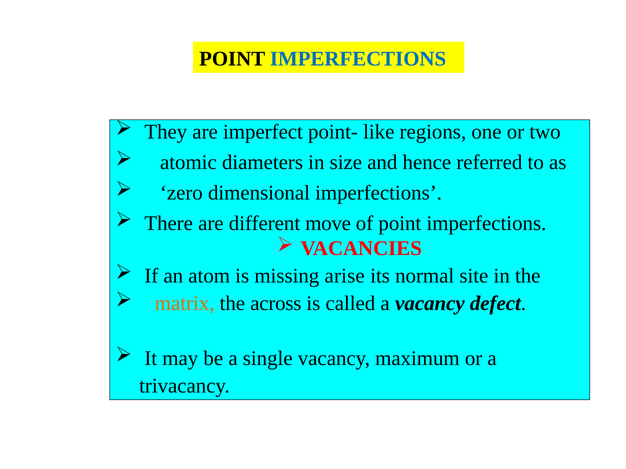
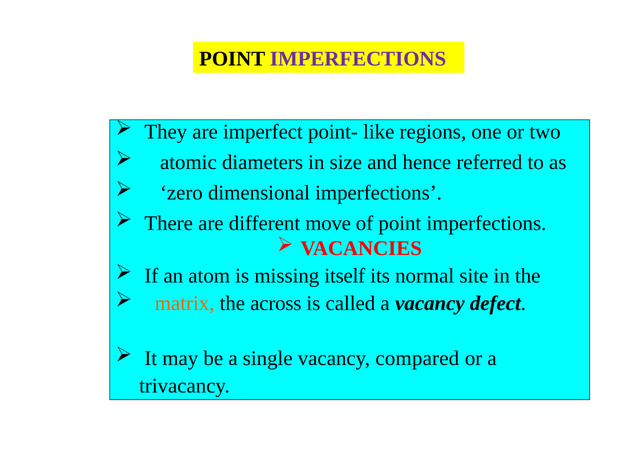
IMPERFECTIONS colour: blue -> purple (358, 59)
arise: arise -> itself (345, 276)
maximum: maximum -> compared (417, 359)
